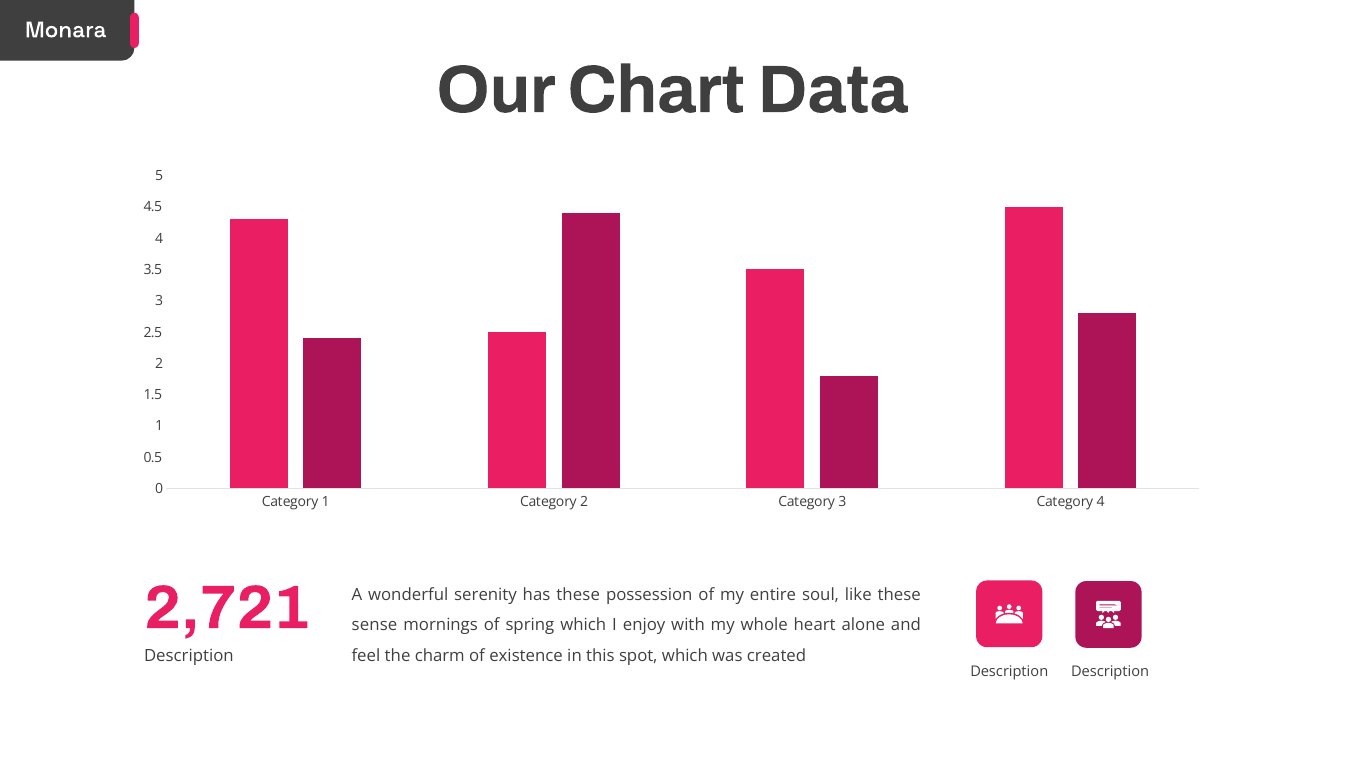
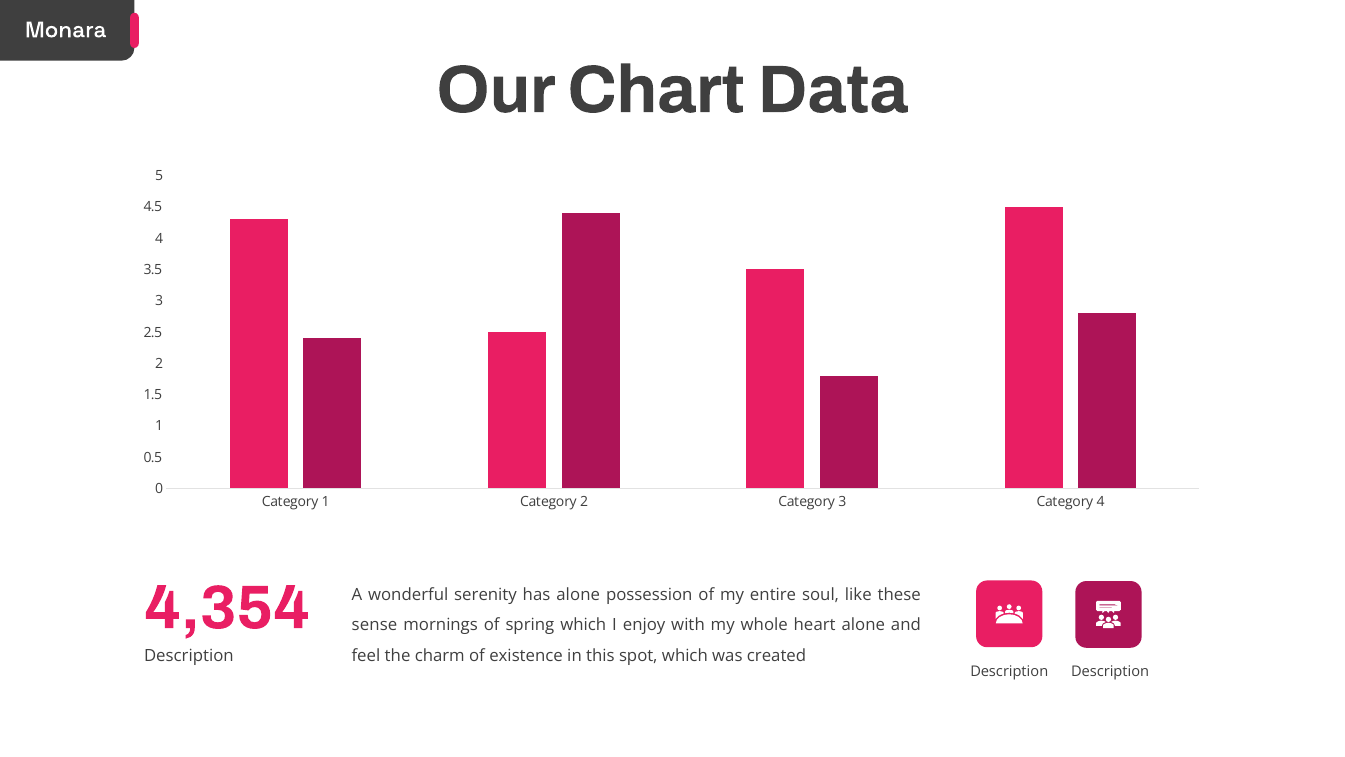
has these: these -> alone (578, 595)
2,721: 2,721 -> 4,354 (227, 608)
